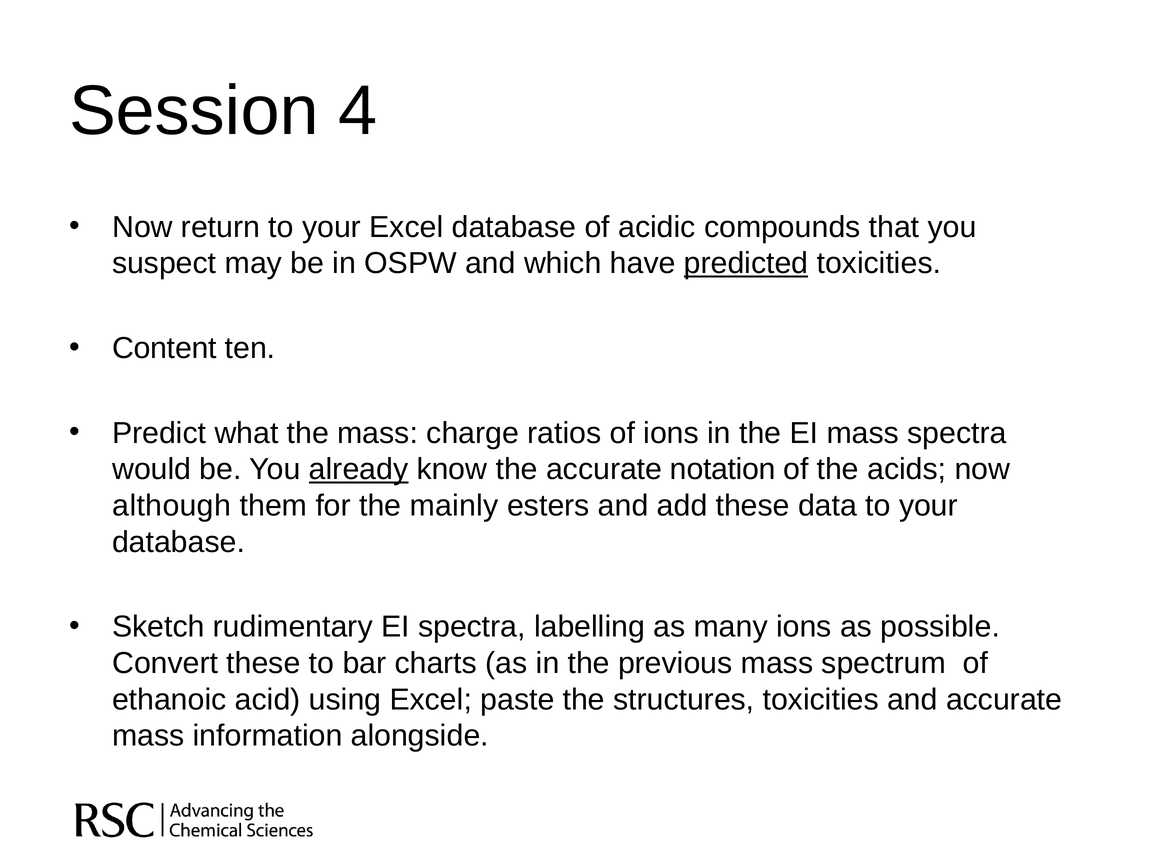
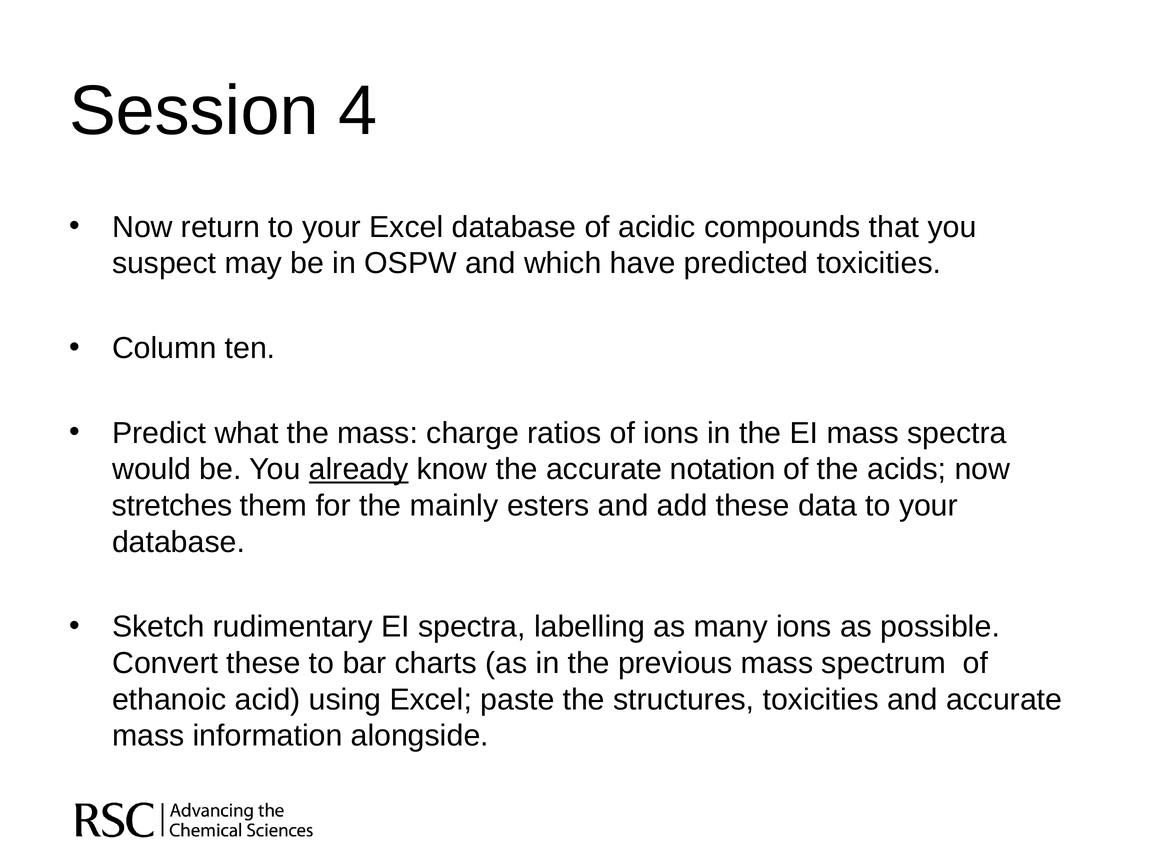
predicted underline: present -> none (746, 264)
Content: Content -> Column (164, 348)
although: although -> stretches (172, 506)
